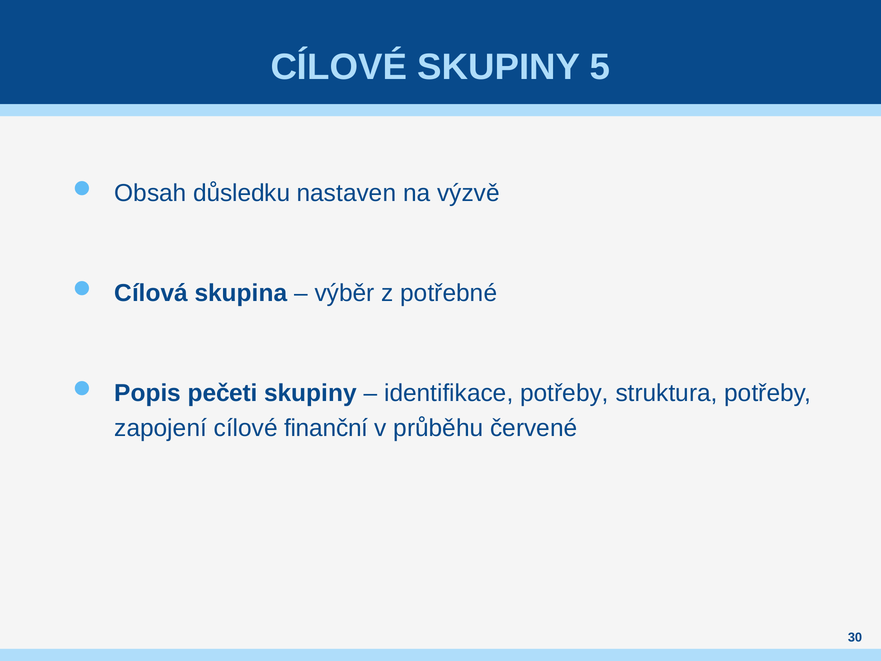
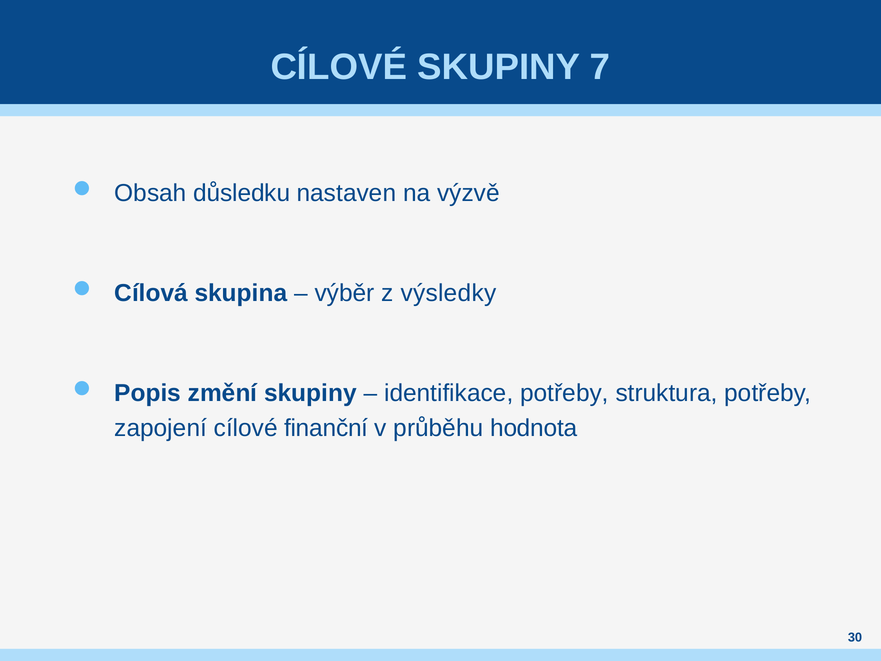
5: 5 -> 7 (600, 67)
potřebné: potřebné -> výsledky (449, 293)
pečeti: pečeti -> změní (223, 393)
červené: červené -> hodnota (534, 428)
